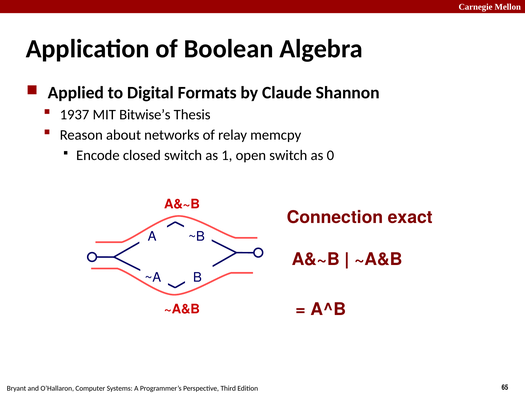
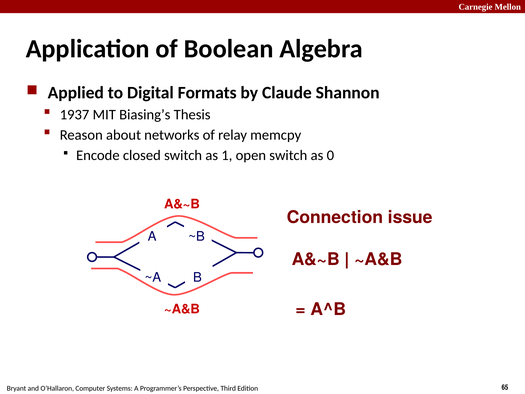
Bitwise’s: Bitwise’s -> Biasing’s (145, 115)
exact: exact -> issue (410, 217)
